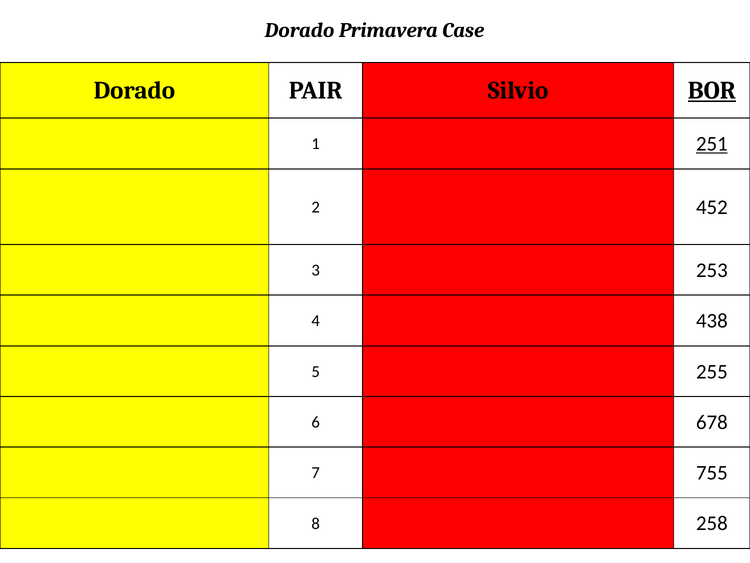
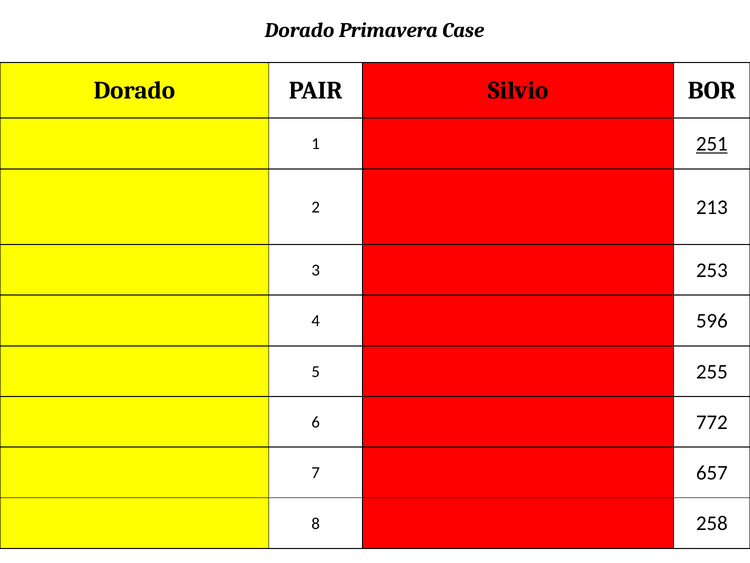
BOR underline: present -> none (712, 90)
452: 452 -> 213 (712, 207)
438: 438 -> 596 (712, 321)
678: 678 -> 772 (712, 422)
755: 755 -> 657 (712, 473)
